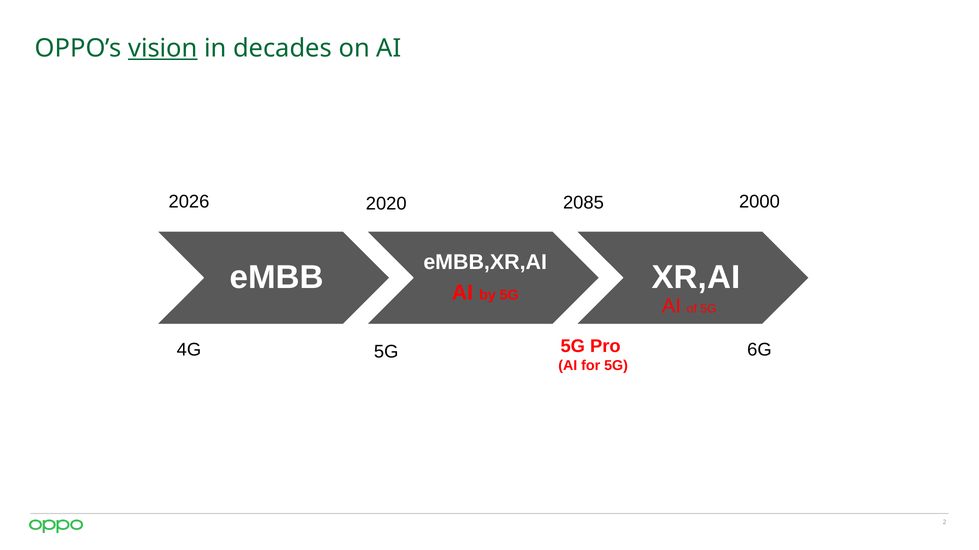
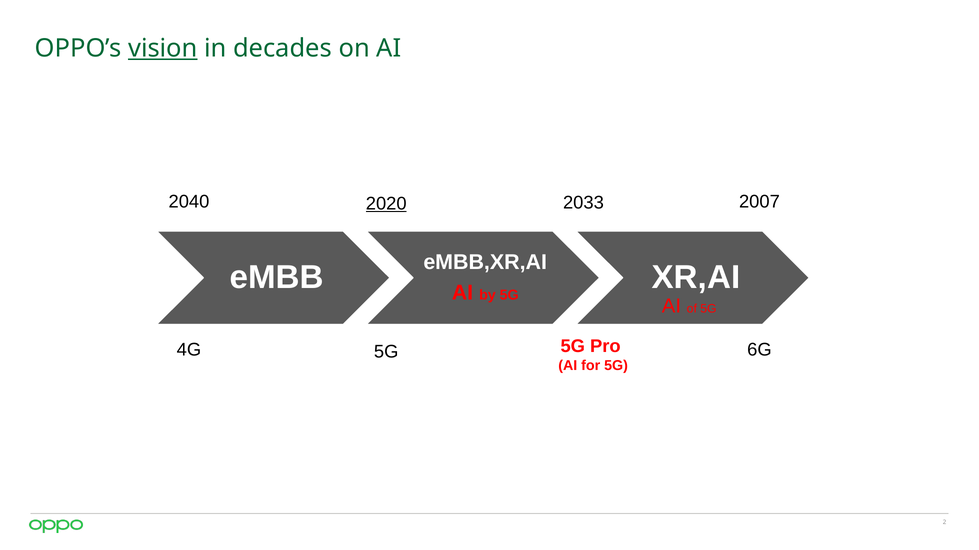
2026: 2026 -> 2040 (189, 202)
2000: 2000 -> 2007 (759, 202)
2085: 2085 -> 2033 (583, 203)
2020 underline: none -> present (386, 204)
